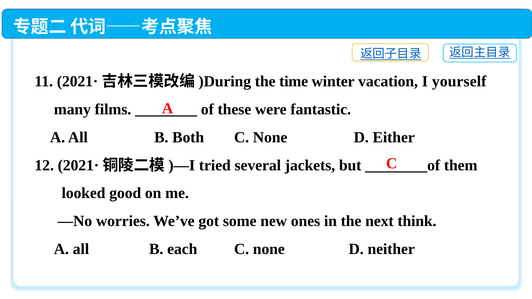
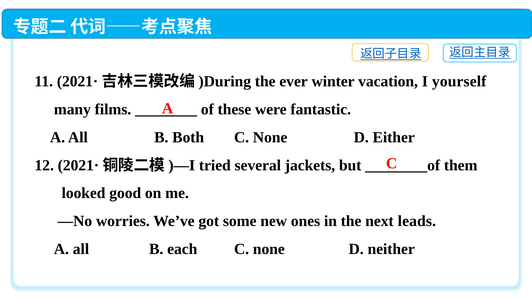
time: time -> ever (294, 82)
think: think -> leads (417, 221)
